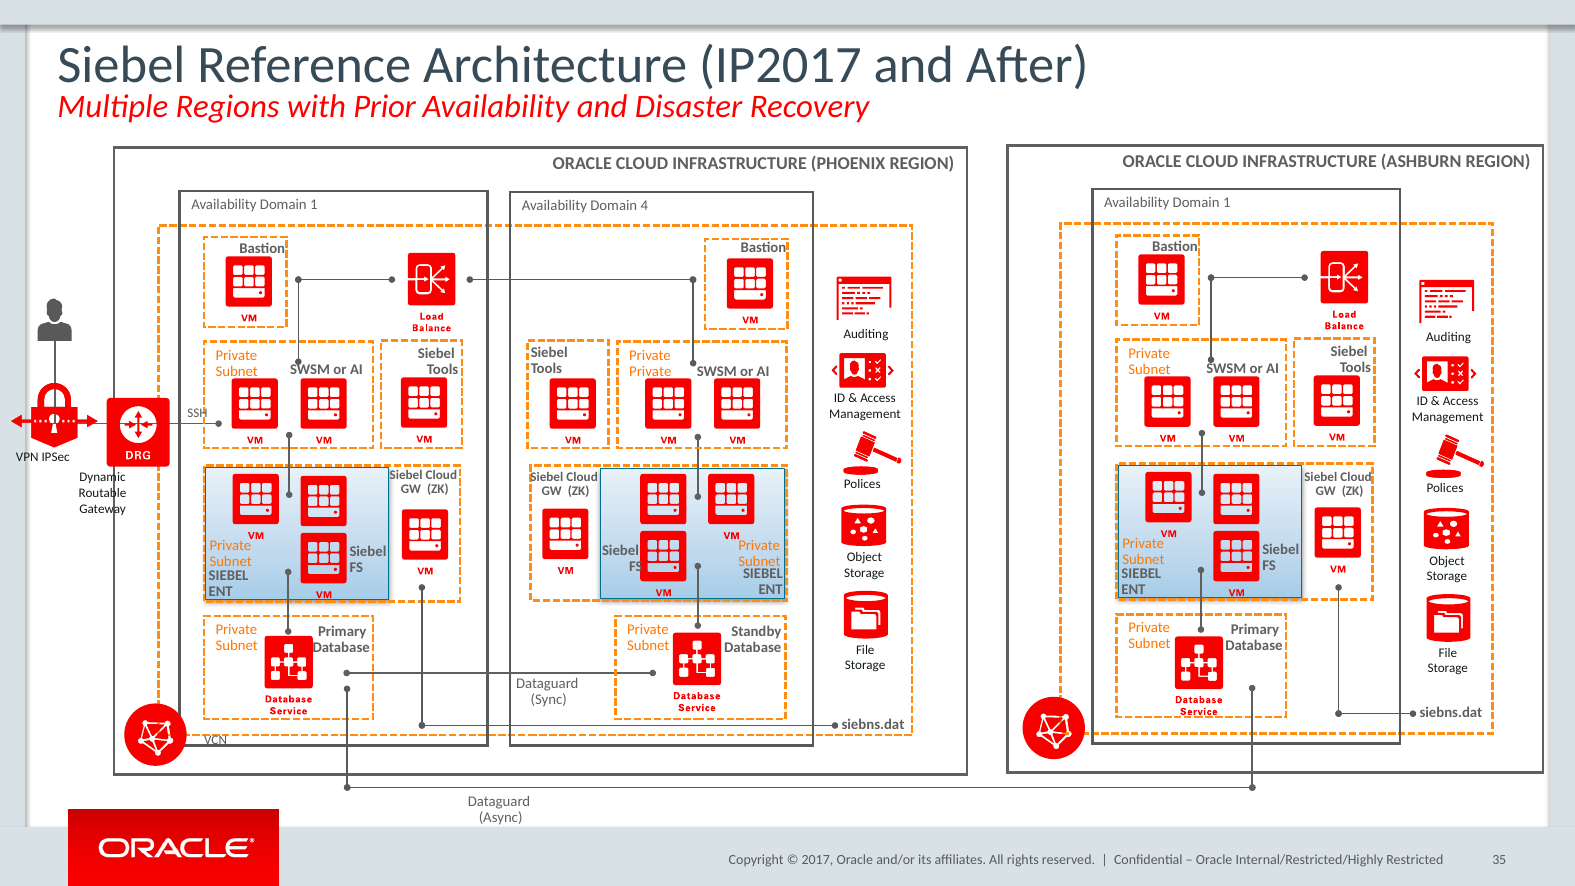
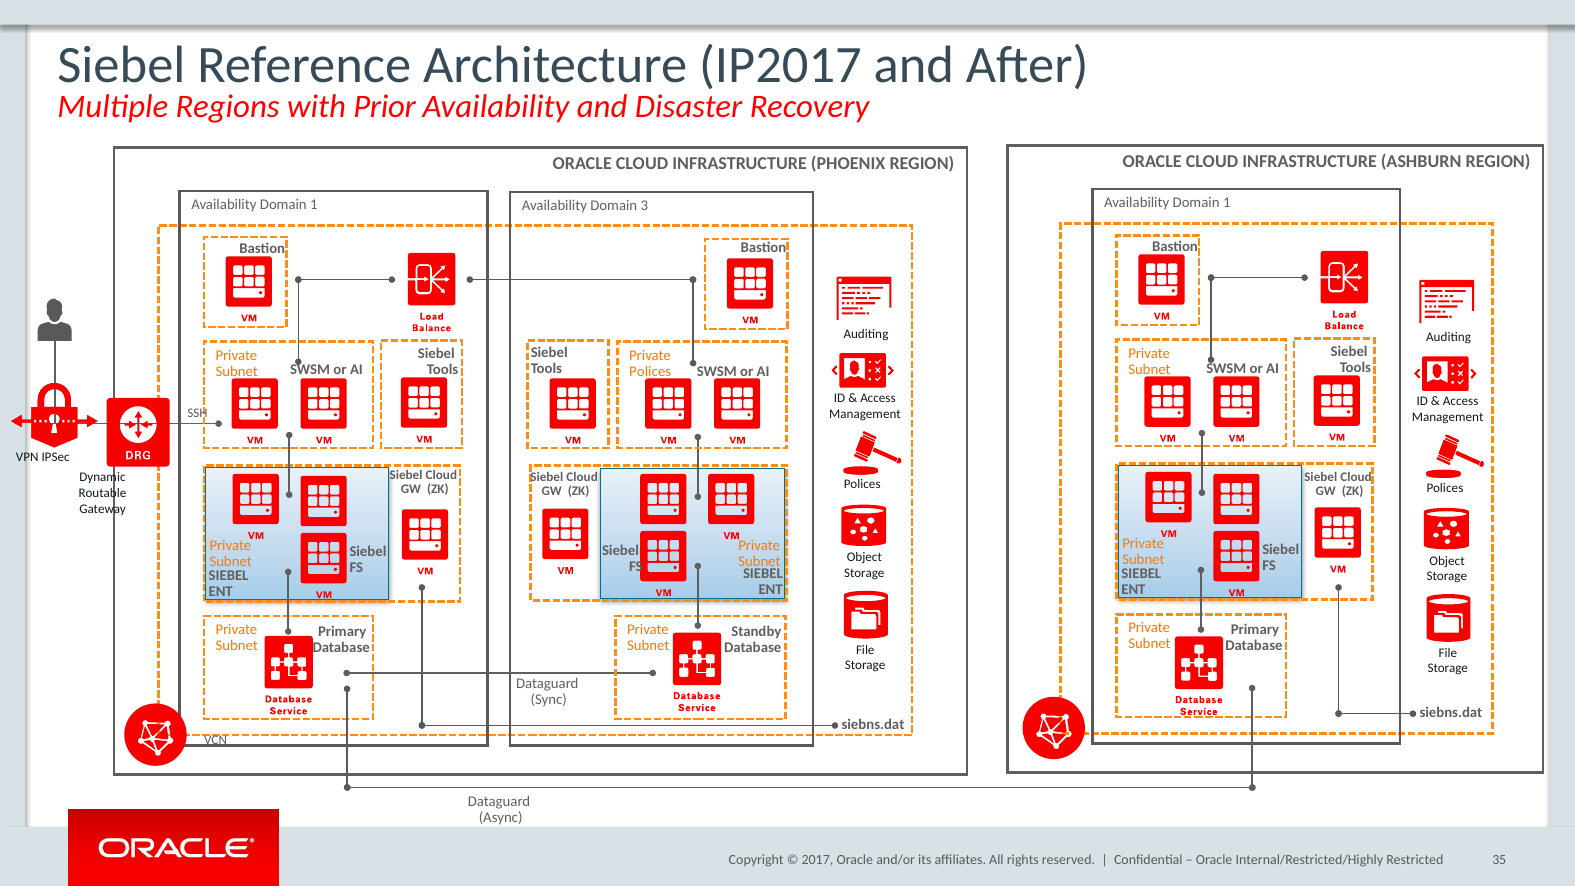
4: 4 -> 3 (644, 206)
Private: Private -> Polices (650, 371)
